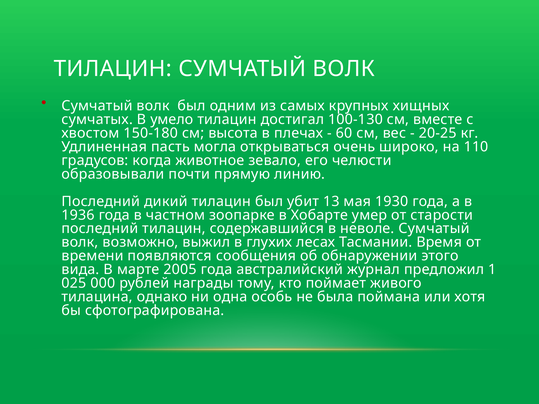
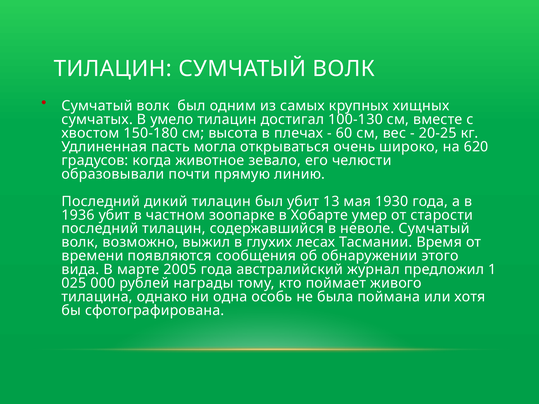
110: 110 -> 620 (476, 147)
1936 года: года -> убит (114, 215)
